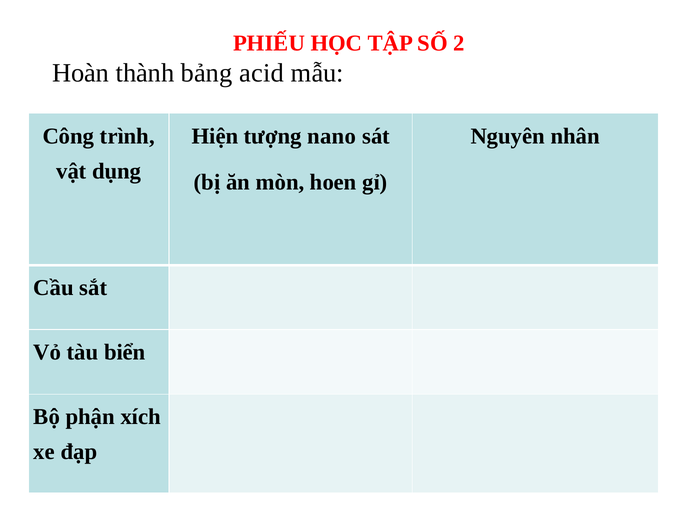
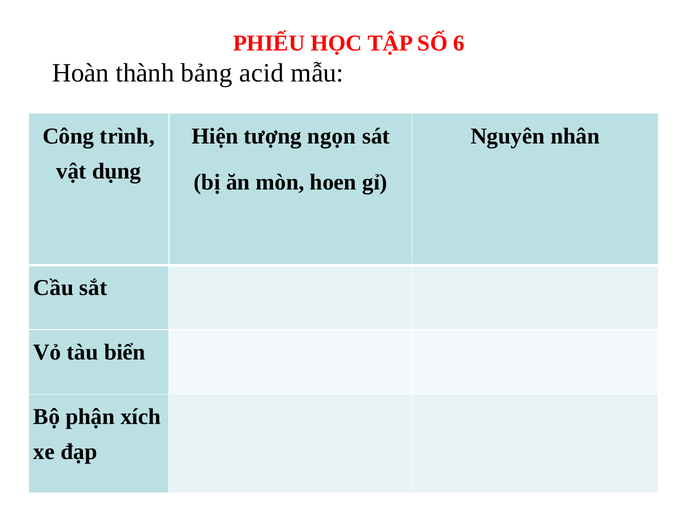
2: 2 -> 6 (459, 44)
nano: nano -> ngọn (332, 136)
